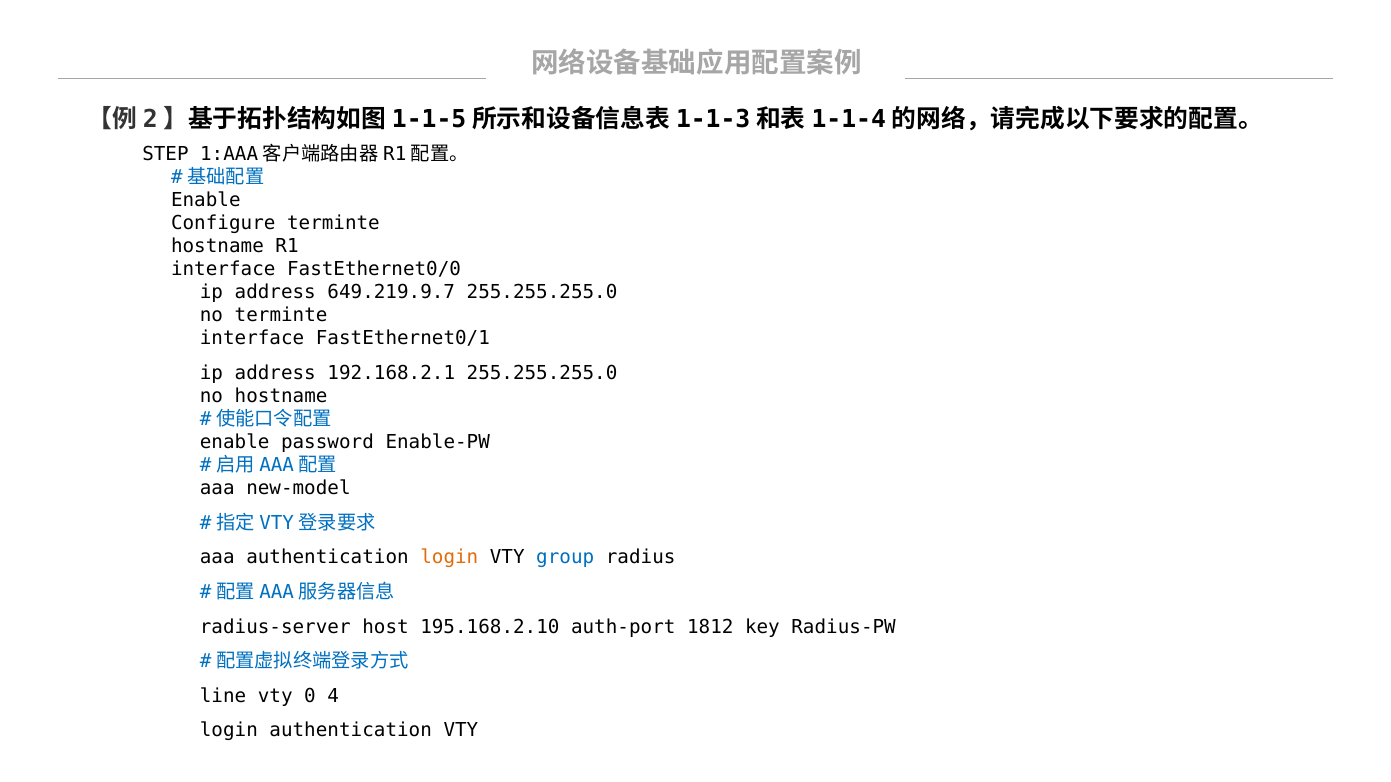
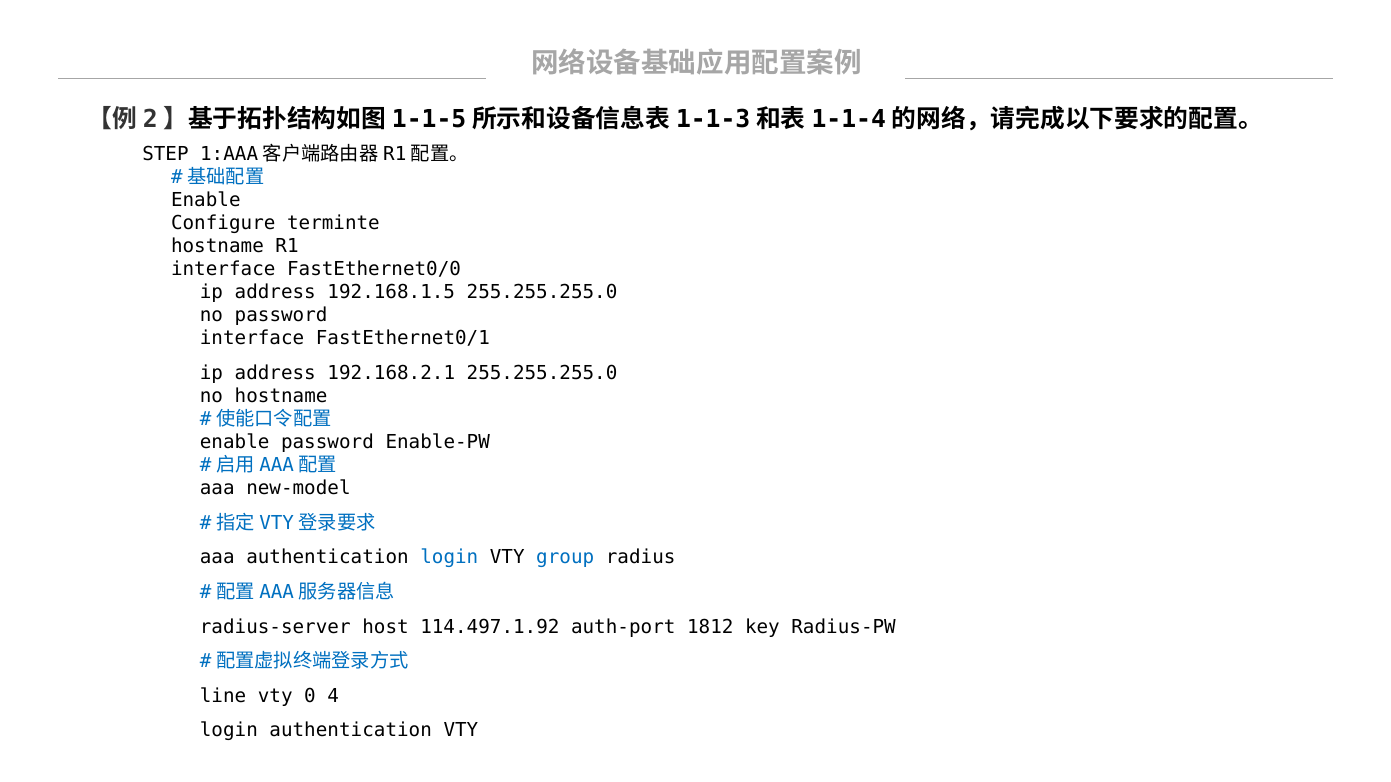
649.219.9.7: 649.219.9.7 -> 192.168.1.5 (391, 292)
no terminte: terminte -> password (281, 315)
login colour: orange -> blue (449, 558)
195.168.2.10: 195.168.2.10 -> 114.497.1.92 (490, 627)
